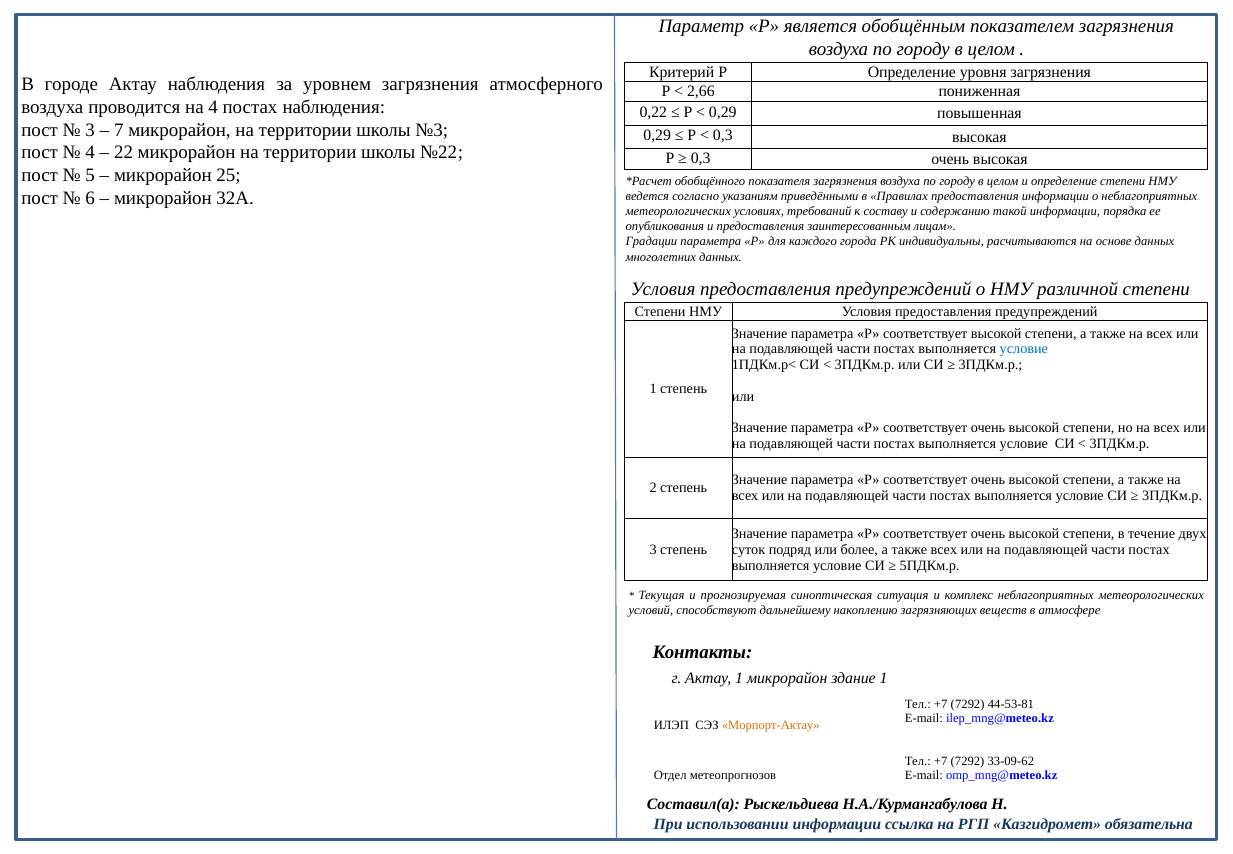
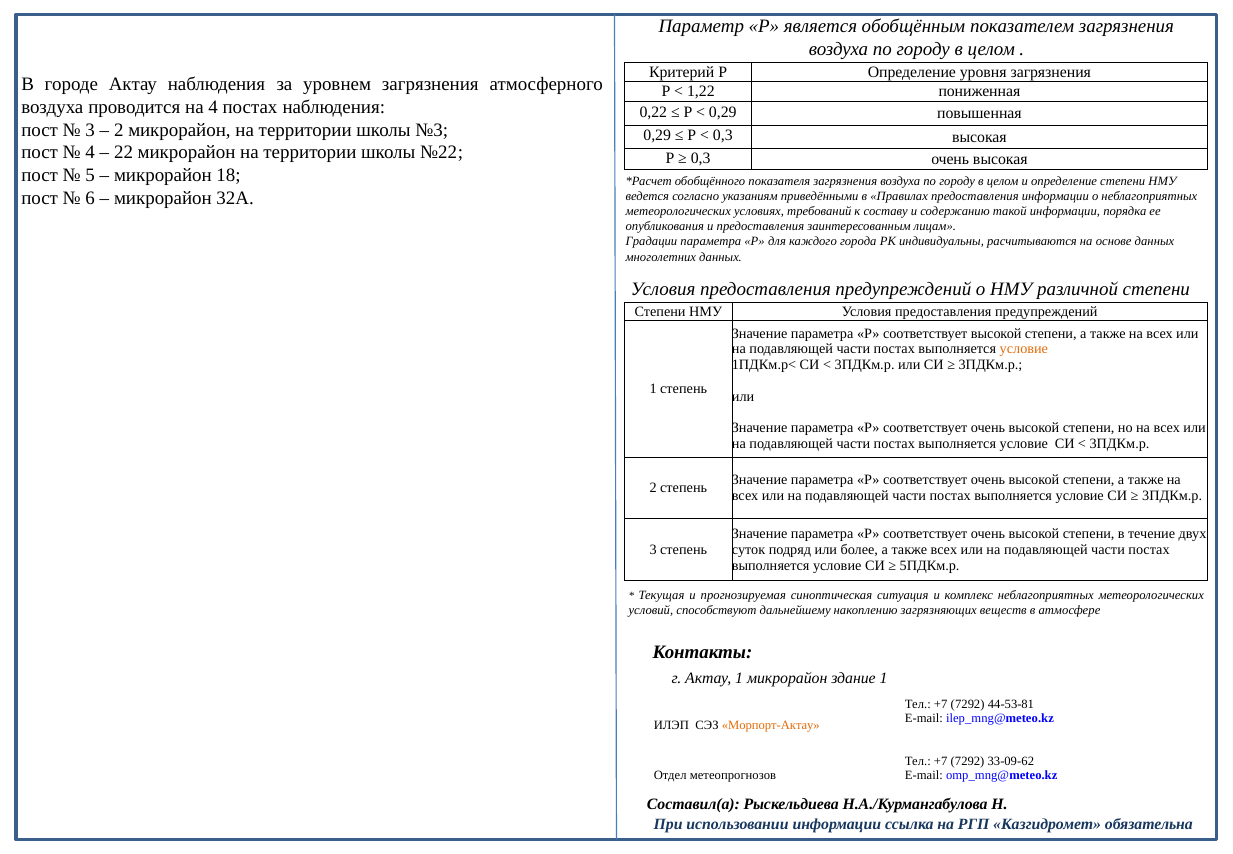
2,66: 2,66 -> 1,22 (701, 91)
7: 7 -> 2 (119, 130)
25: 25 -> 18 (229, 175)
условие colour: blue -> orange (1024, 349)
